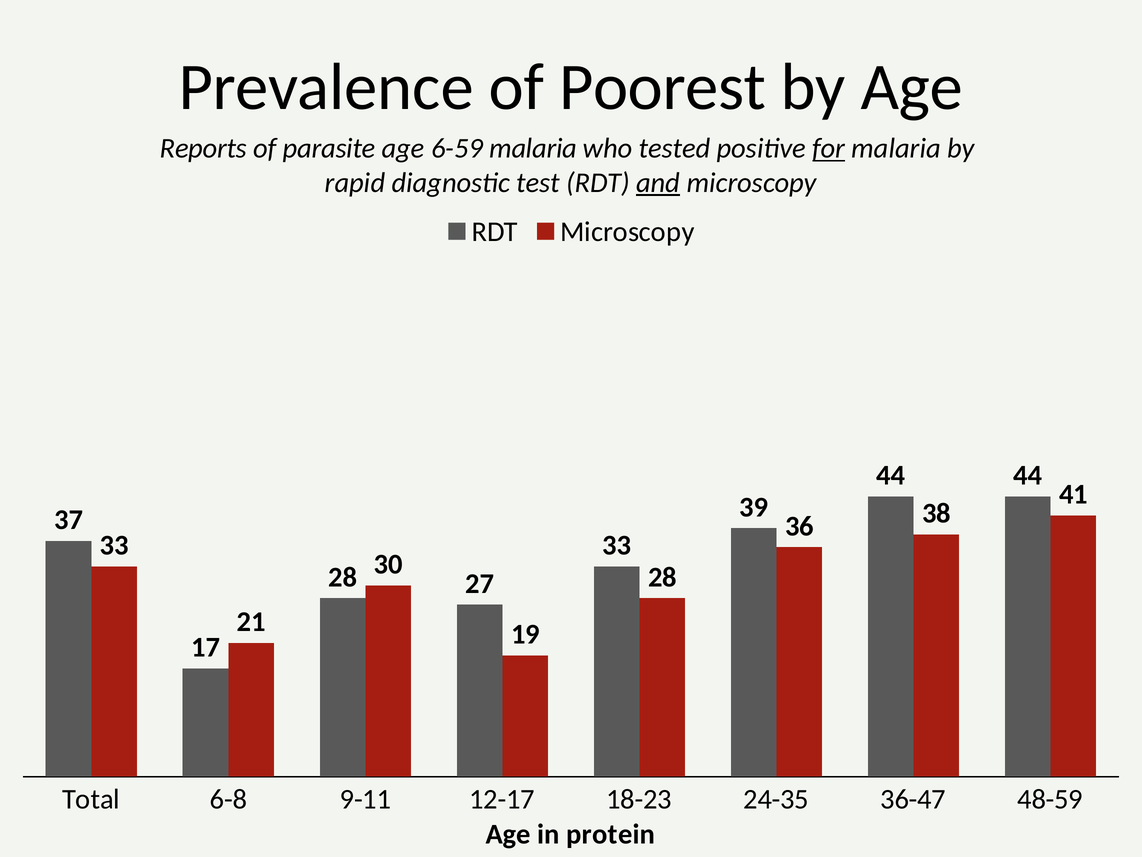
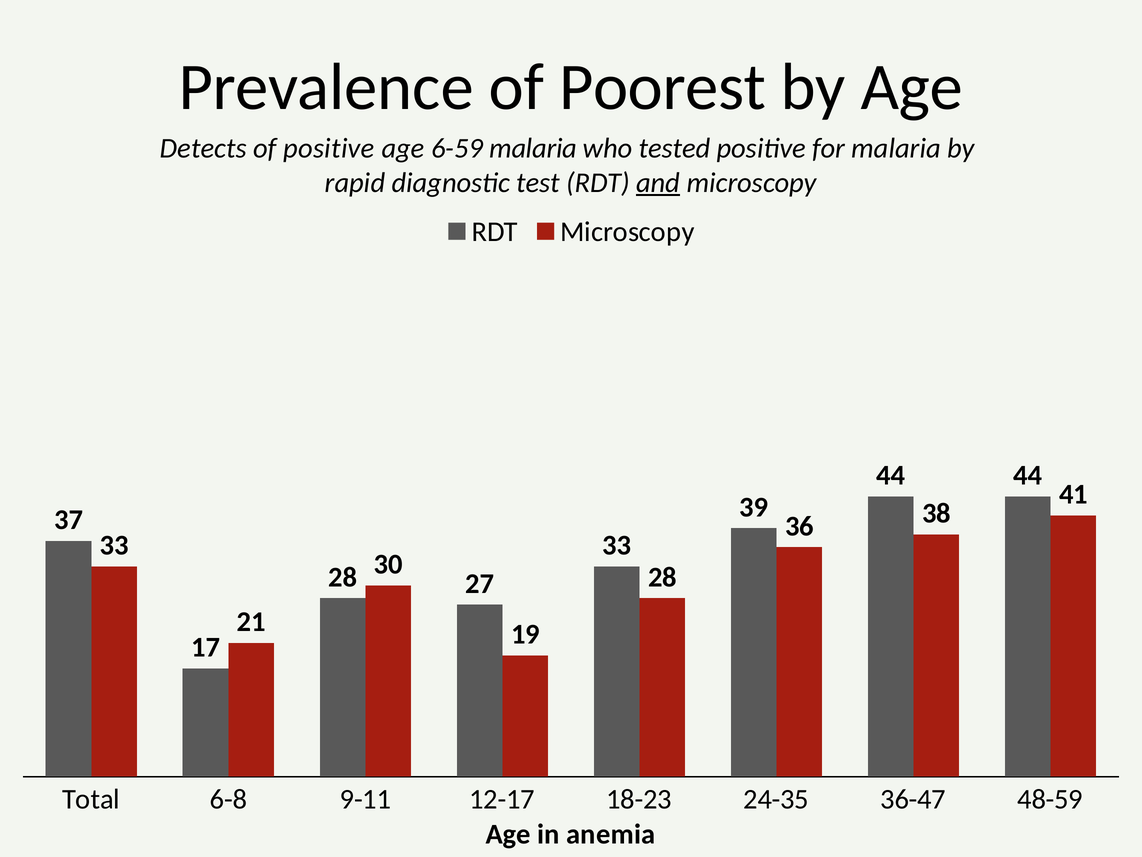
Reports: Reports -> Detects (203, 148)
of parasite: parasite -> positive (329, 148)
for underline: present -> none (829, 148)
protein: protein -> anemia (611, 834)
